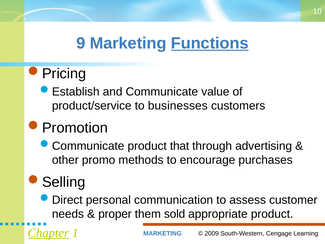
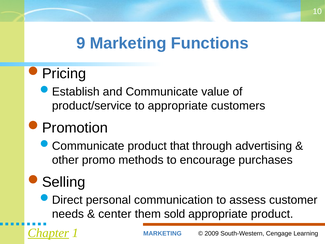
Functions underline: present -> none (210, 43)
to businesses: businesses -> appropriate (178, 106)
proper: proper -> center (115, 214)
